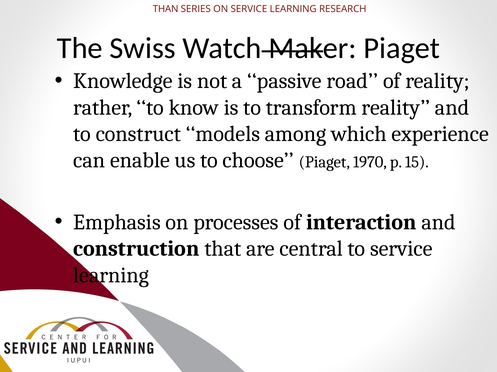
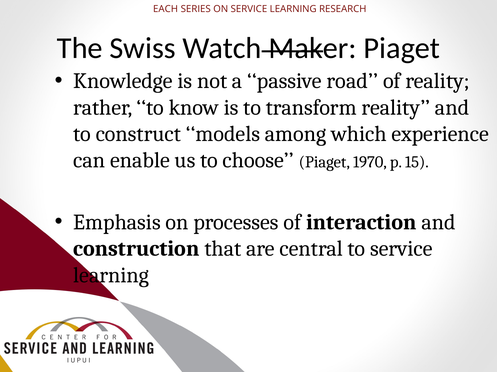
THAN: THAN -> EACH (166, 9)
